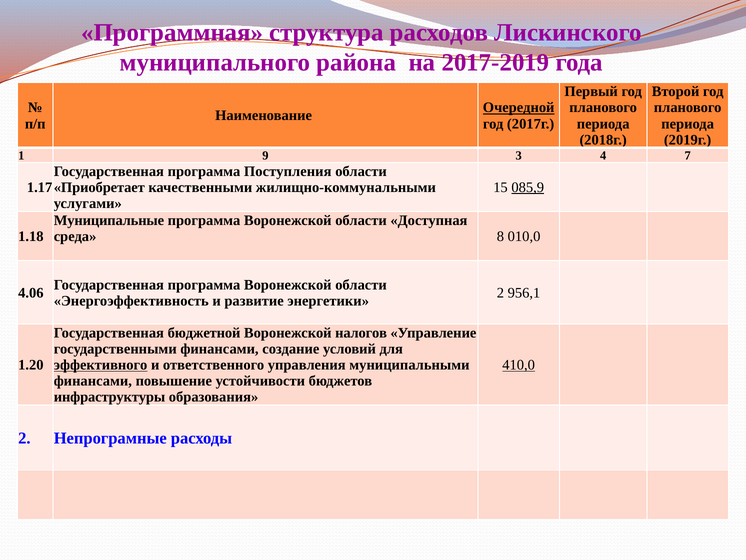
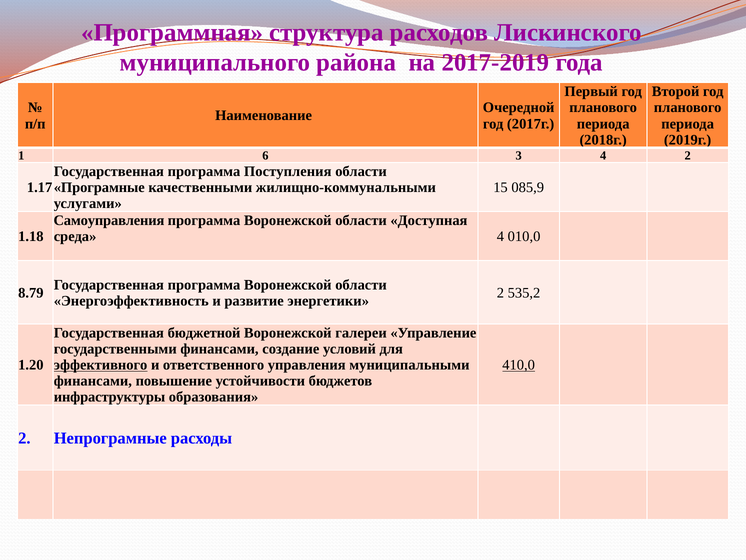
Очередной underline: present -> none (519, 108)
9: 9 -> 6 (265, 155)
4 7: 7 -> 2 (688, 155)
Приобретает: Приобретает -> Програмные (99, 187)
085,9 underline: present -> none (528, 187)
Муниципальные: Муниципальные -> Самоуправления (109, 220)
среда 8: 8 -> 4 (500, 236)
4.06: 4.06 -> 8.79 (31, 292)
956,1: 956,1 -> 535,2 (524, 292)
налогов: налогов -> галереи (361, 333)
